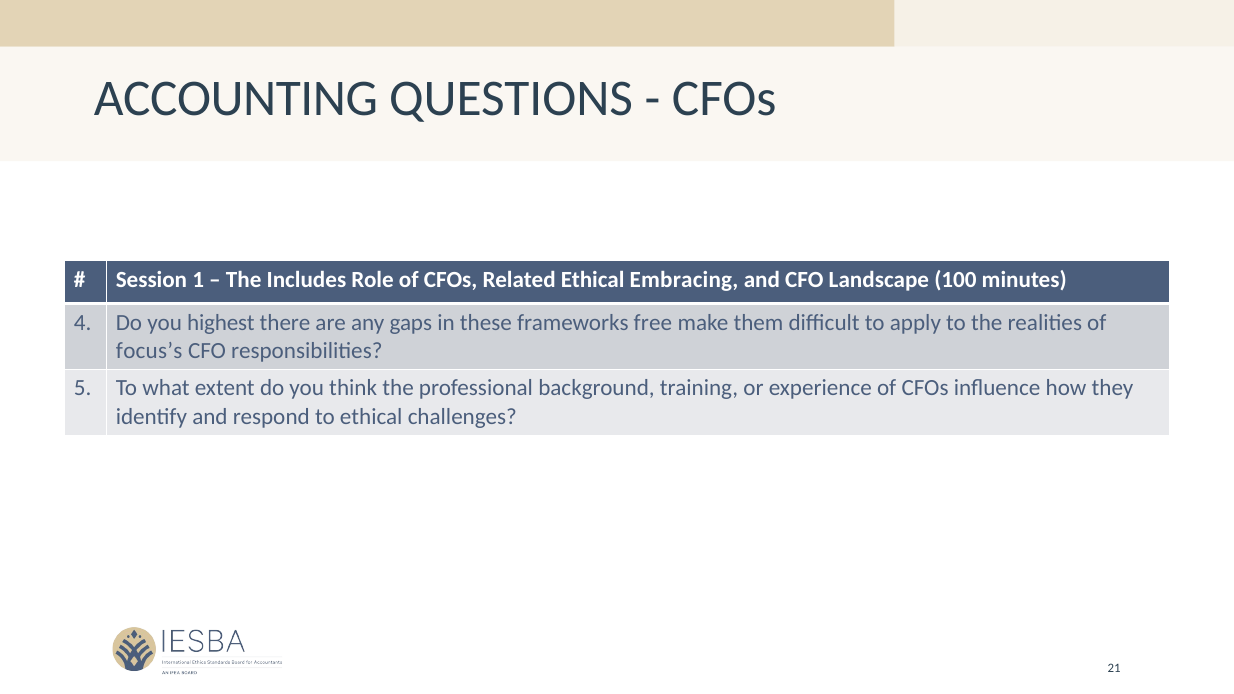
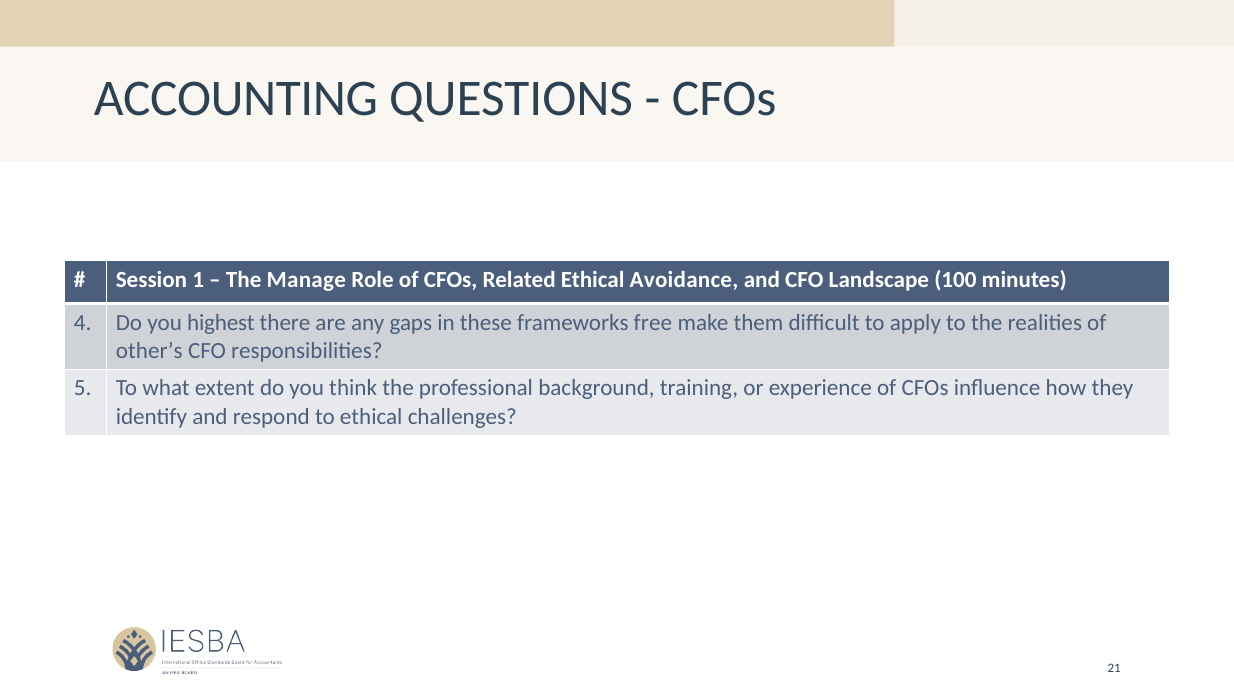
Includes: Includes -> Manage (306, 280)
Embracing: Embracing -> Avoidance (684, 280)
focus’s: focus’s -> other’s (149, 351)
